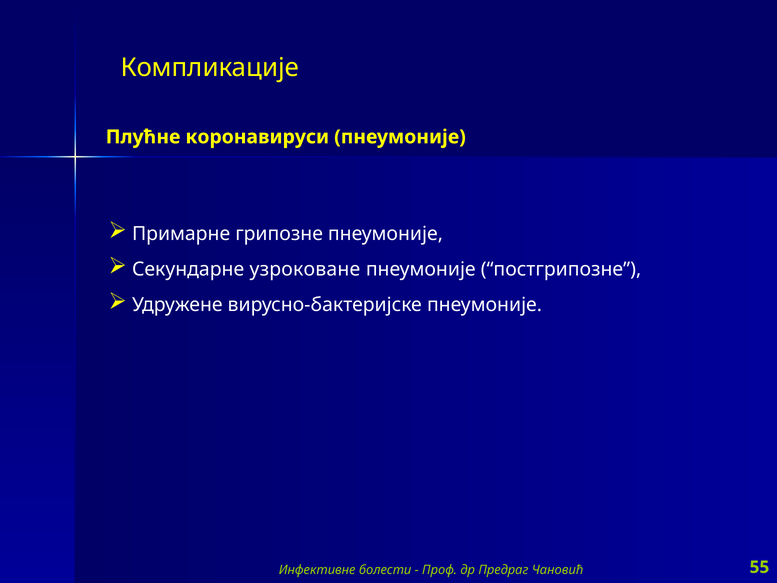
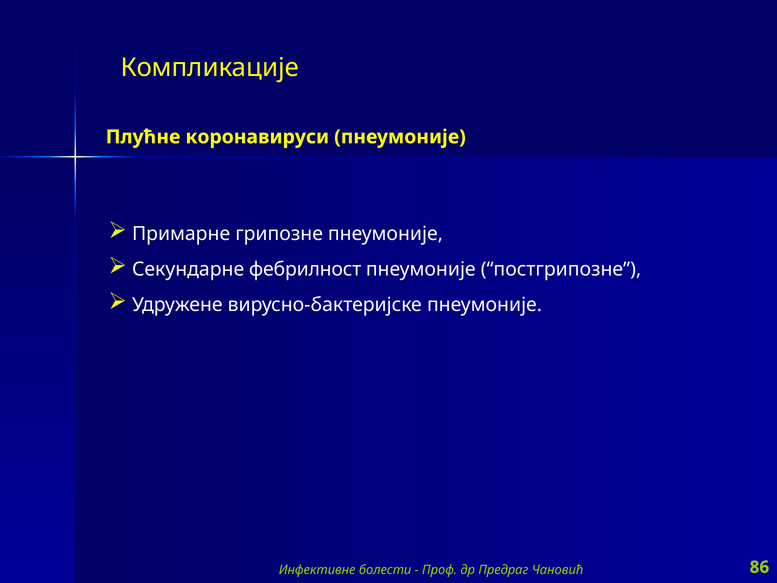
узроковане: узроковане -> фебрилност (305, 269)
55: 55 -> 86 (759, 567)
